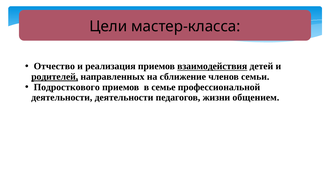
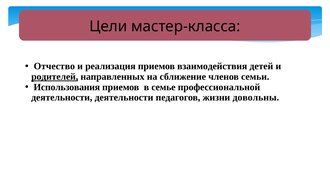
взаимодействия underline: present -> none (212, 66)
Подросткового: Подросткового -> Использования (67, 87)
общением: общением -> довольны (256, 97)
